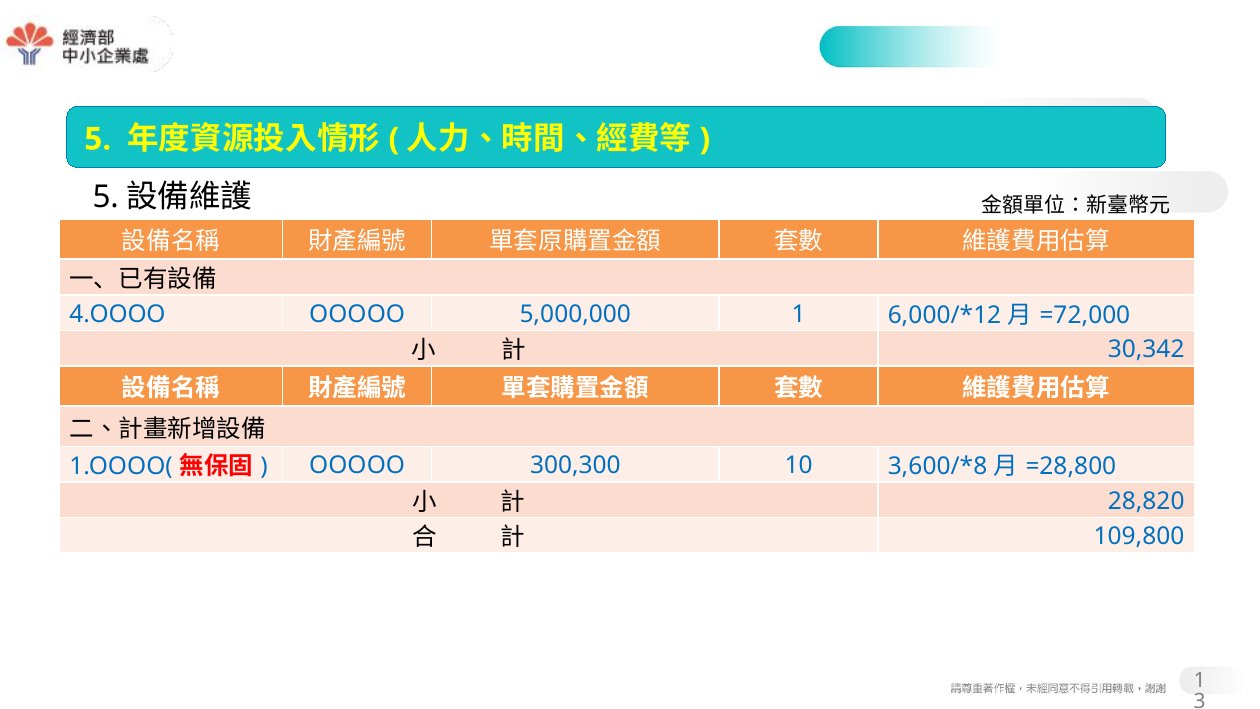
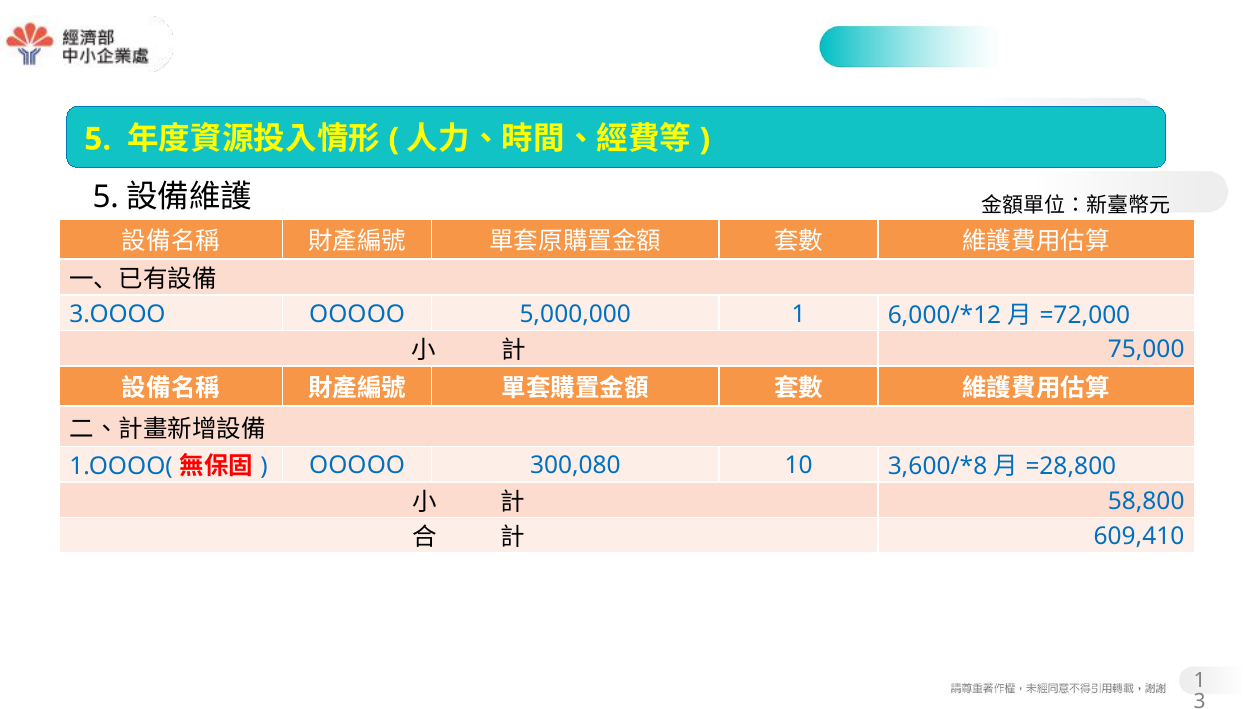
4.OOOO: 4.OOOO -> 3.OOOO (118, 314)
30,342: 30,342 -> 75,000 (1146, 350)
300,300: 300,300 -> 300,080 (575, 466)
28,820: 28,820 -> 58,800 (1146, 501)
109,800: 109,800 -> 609,410 (1139, 536)
